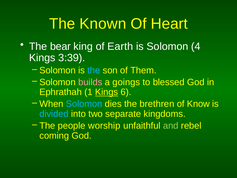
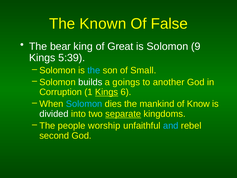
Heart: Heart -> False (169, 24)
Earth: Earth -> Great (120, 46)
4: 4 -> 9 (196, 46)
3:39: 3:39 -> 5:39 (72, 58)
Them: Them -> Small (143, 70)
builds colour: pink -> white (90, 82)
blessed: blessed -> another (169, 82)
Ephrathah: Ephrathah -> Corruption (61, 92)
brethren: brethren -> mankind (157, 104)
divided colour: light blue -> white (54, 114)
separate underline: none -> present (123, 114)
and colour: light green -> light blue (171, 126)
coming: coming -> second (54, 136)
